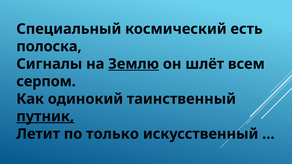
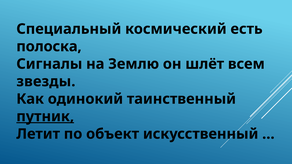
Землю underline: present -> none (134, 64)
серпом: серпом -> звезды (46, 82)
только: только -> объект (113, 134)
